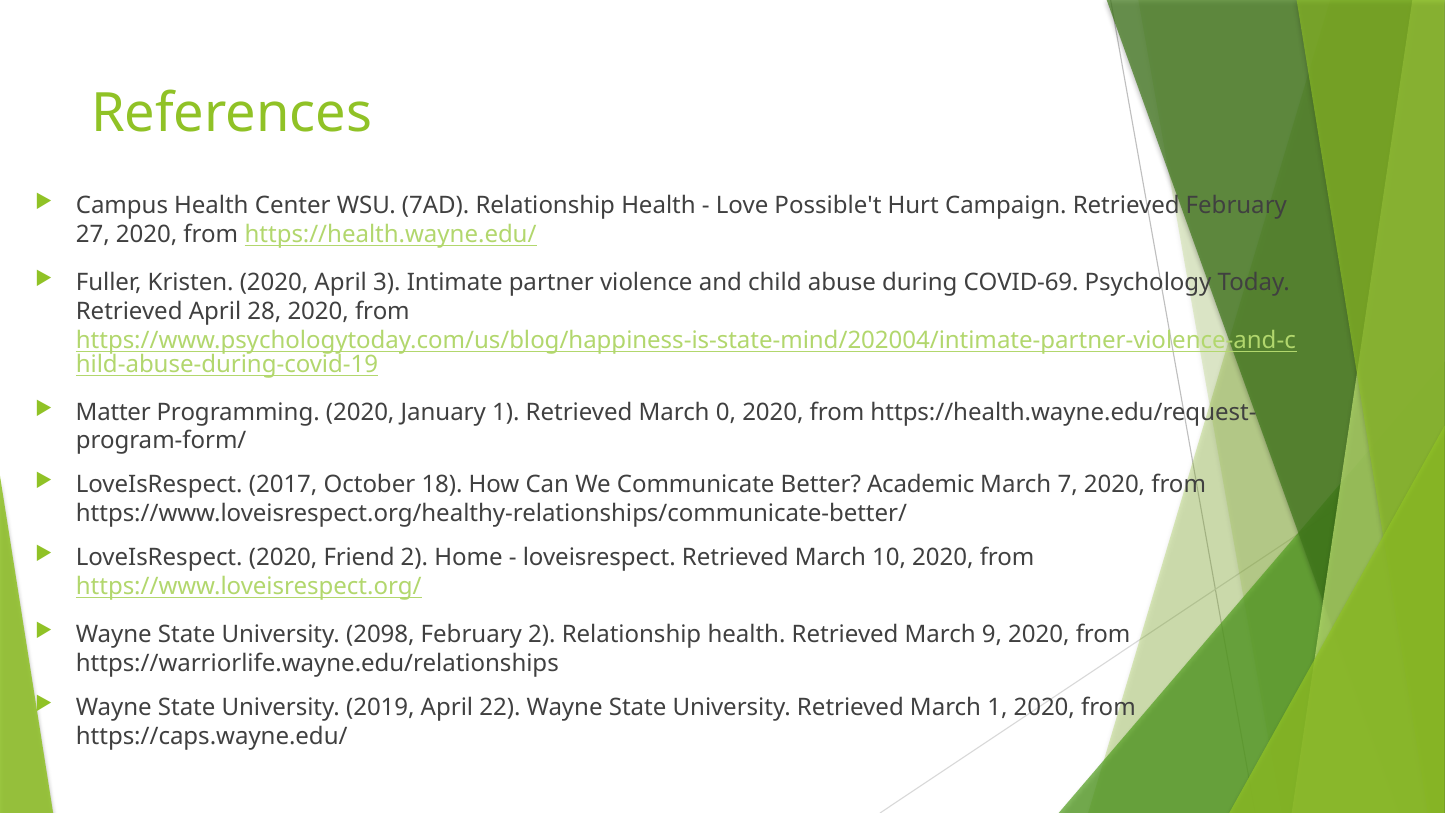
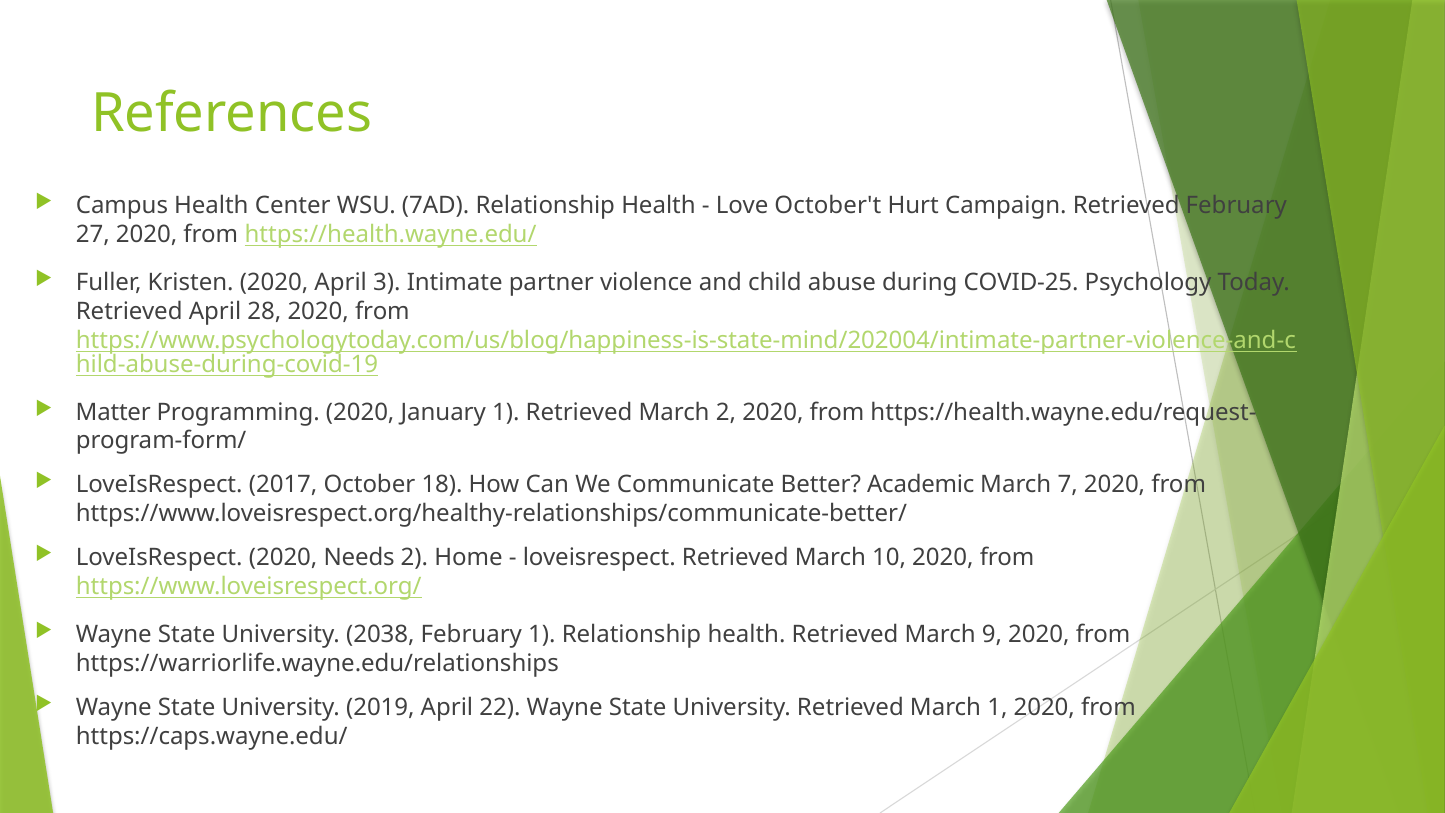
Possible't: Possible't -> October't (828, 206)
COVID-69: COVID-69 -> COVID-25 (1021, 282)
March 0: 0 -> 2 (726, 412)
Friend: Friend -> Needs (359, 558)
2098: 2098 -> 2038 (380, 634)
February 2: 2 -> 1 (542, 634)
